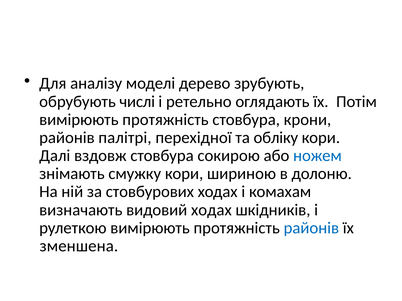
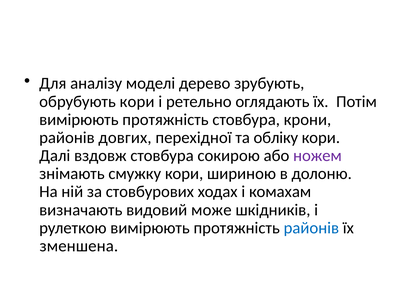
обрубують числі: числі -> кори (137, 102)
палітрі: палітрі -> довгих (125, 138)
ножем colour: blue -> purple (317, 156)
видовий ходах: ходах -> може (211, 210)
